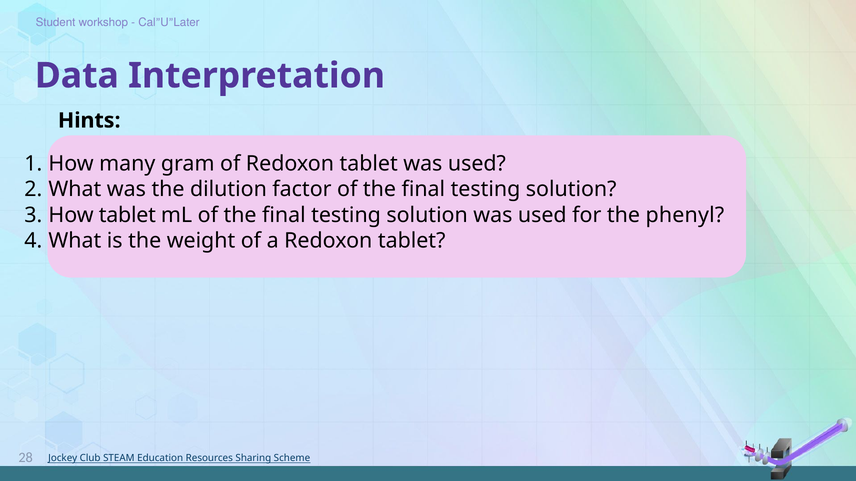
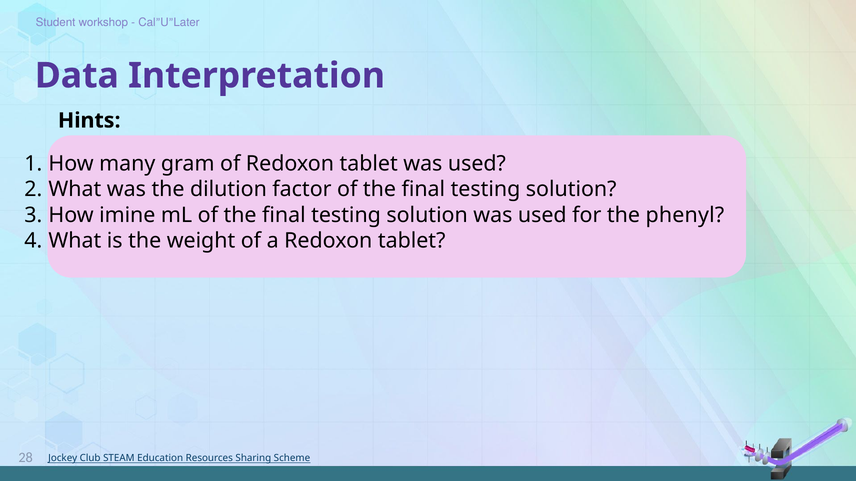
How tablet: tablet -> imine (127, 215)
